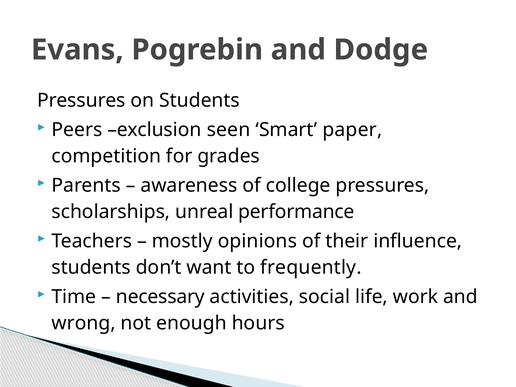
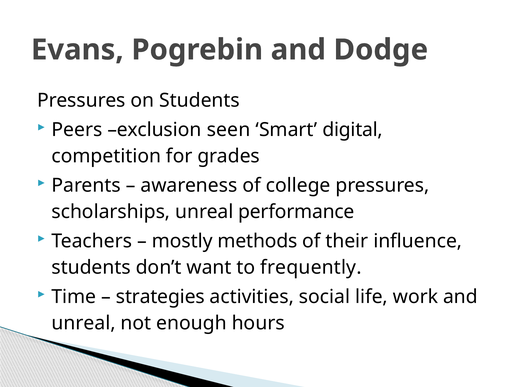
paper: paper -> digital (353, 130)
opinions: opinions -> methods (258, 241)
necessary: necessary -> strategies (160, 297)
wrong: wrong -> unreal (84, 323)
